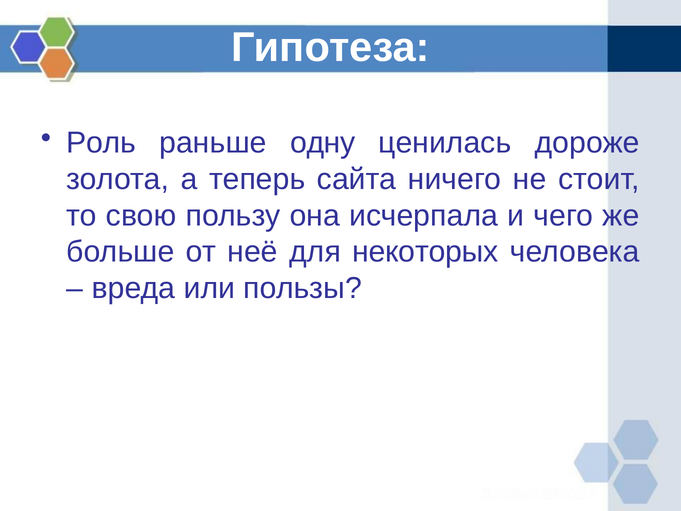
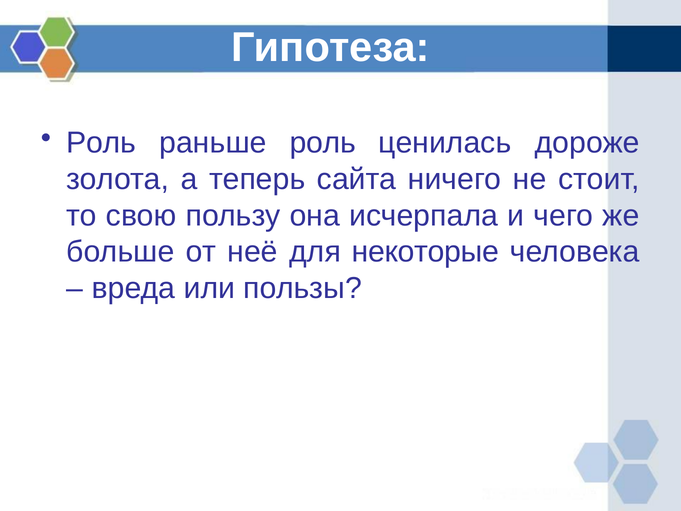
раньше одну: одну -> роль (323, 143)
некоторых: некоторых -> некоторые (425, 252)
